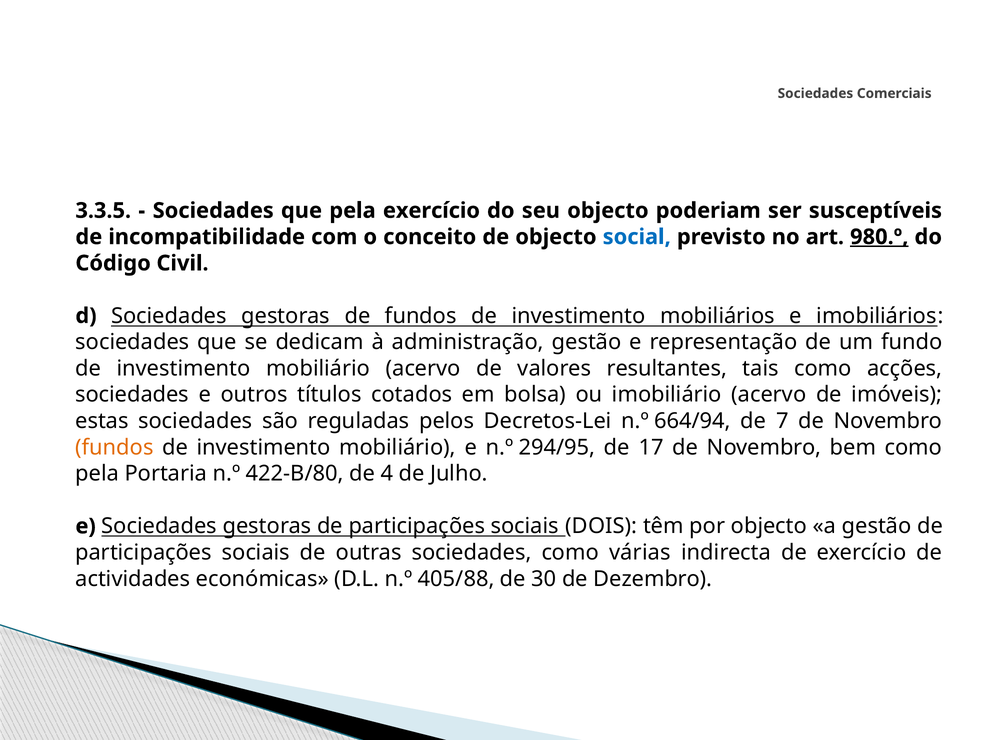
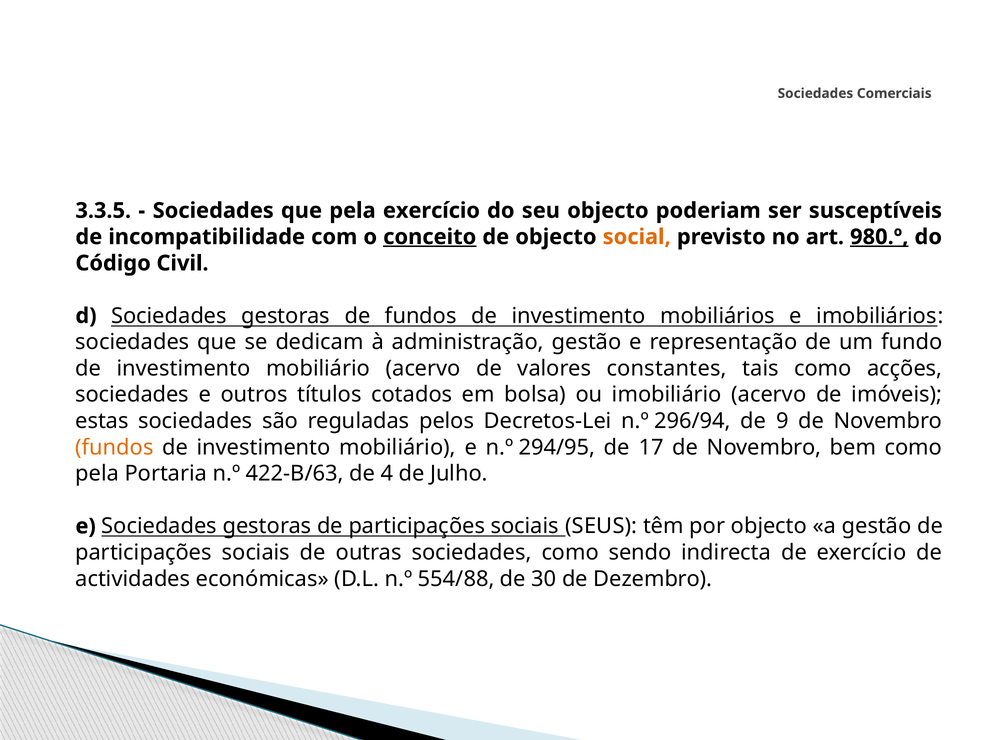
conceito underline: none -> present (430, 237)
social colour: blue -> orange (637, 237)
resultantes: resultantes -> constantes (667, 368)
664/94: 664/94 -> 296/94 (693, 421)
7: 7 -> 9 (782, 421)
422-B/80: 422-B/80 -> 422-B/63 (295, 473)
DOIS: DOIS -> SEUS (601, 526)
várias: várias -> sendo (640, 552)
405/88: 405/88 -> 554/88 (456, 578)
